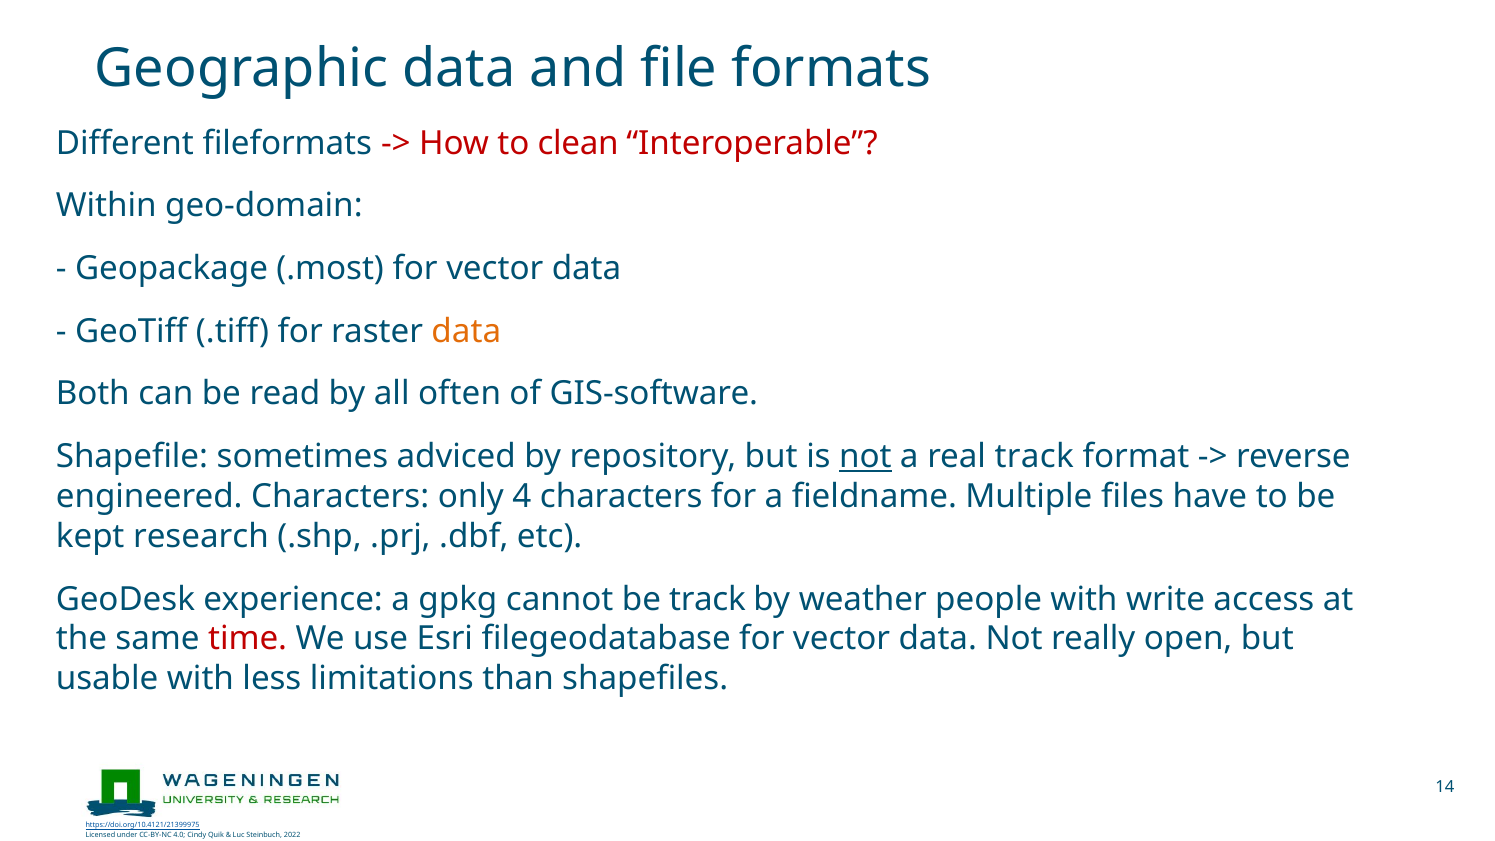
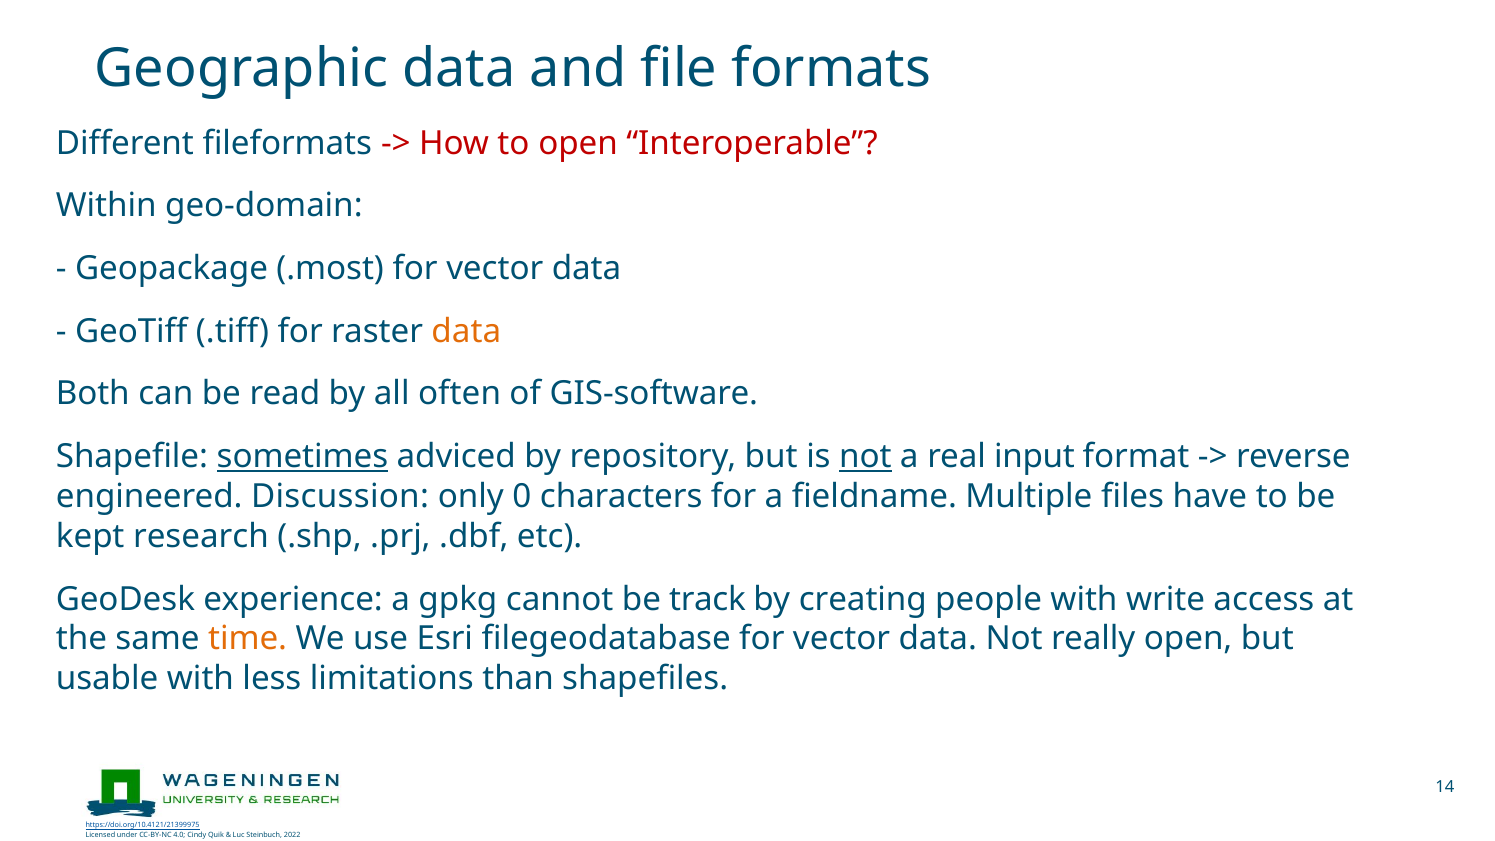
to clean: clean -> open (578, 143)
sometimes underline: none -> present (302, 457)
real track: track -> input (1035, 457)
engineered Characters: Characters -> Discussion (340, 497)
4: 4 -> 0 (522, 497)
weather: weather -> creating (863, 599)
time colour: red -> orange (248, 639)
